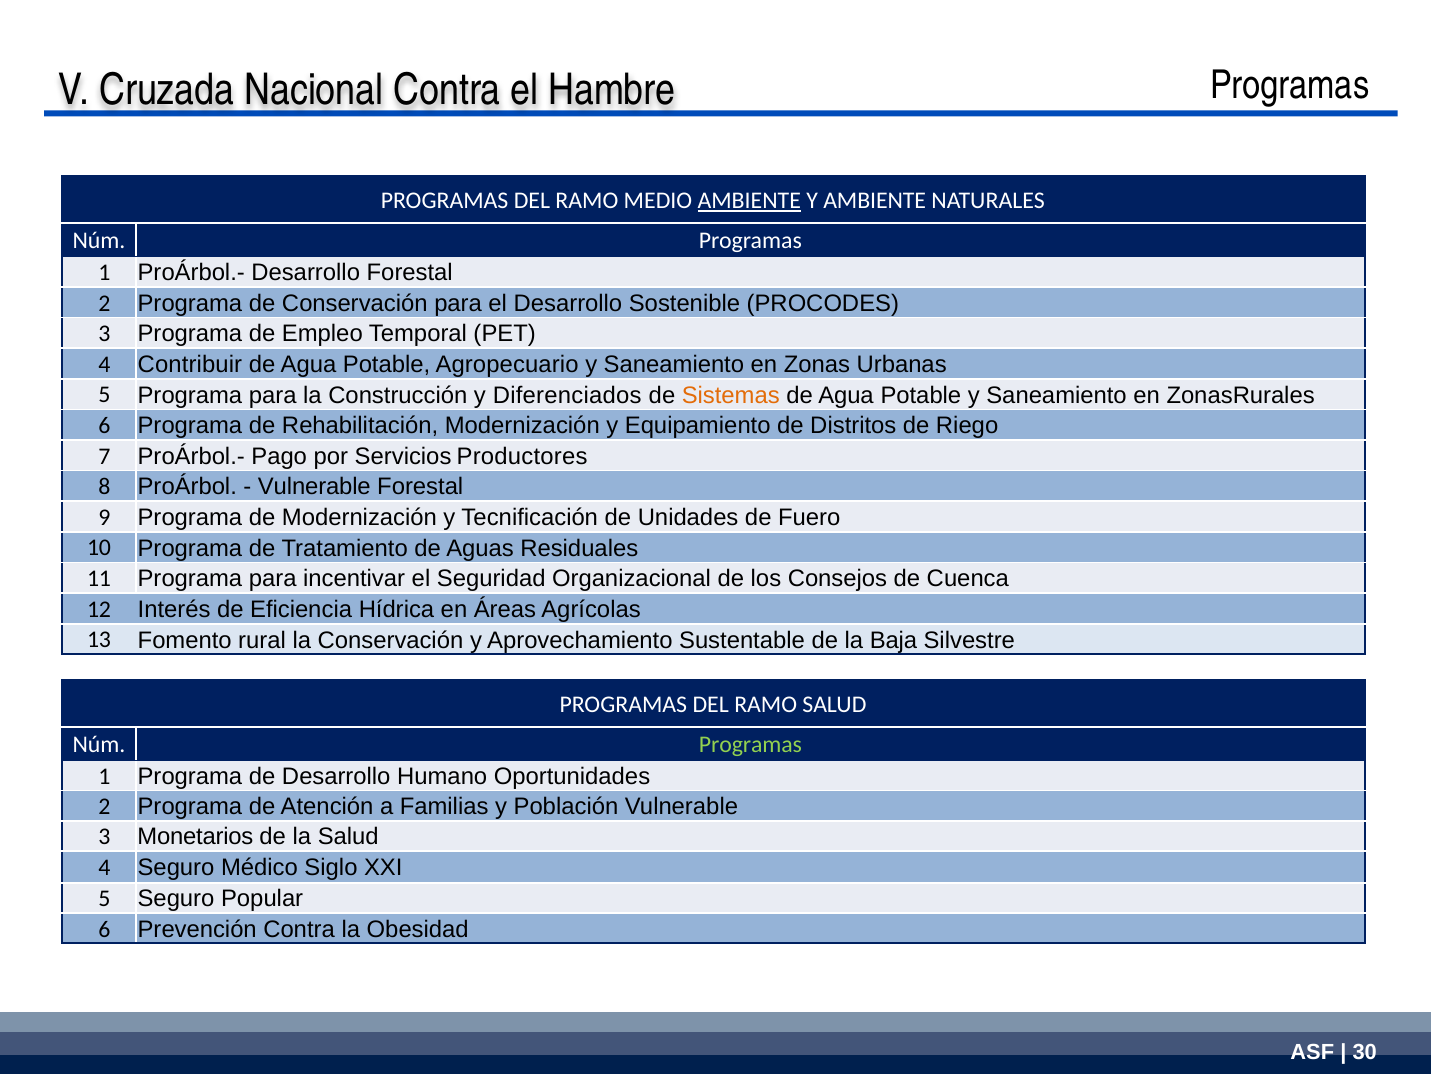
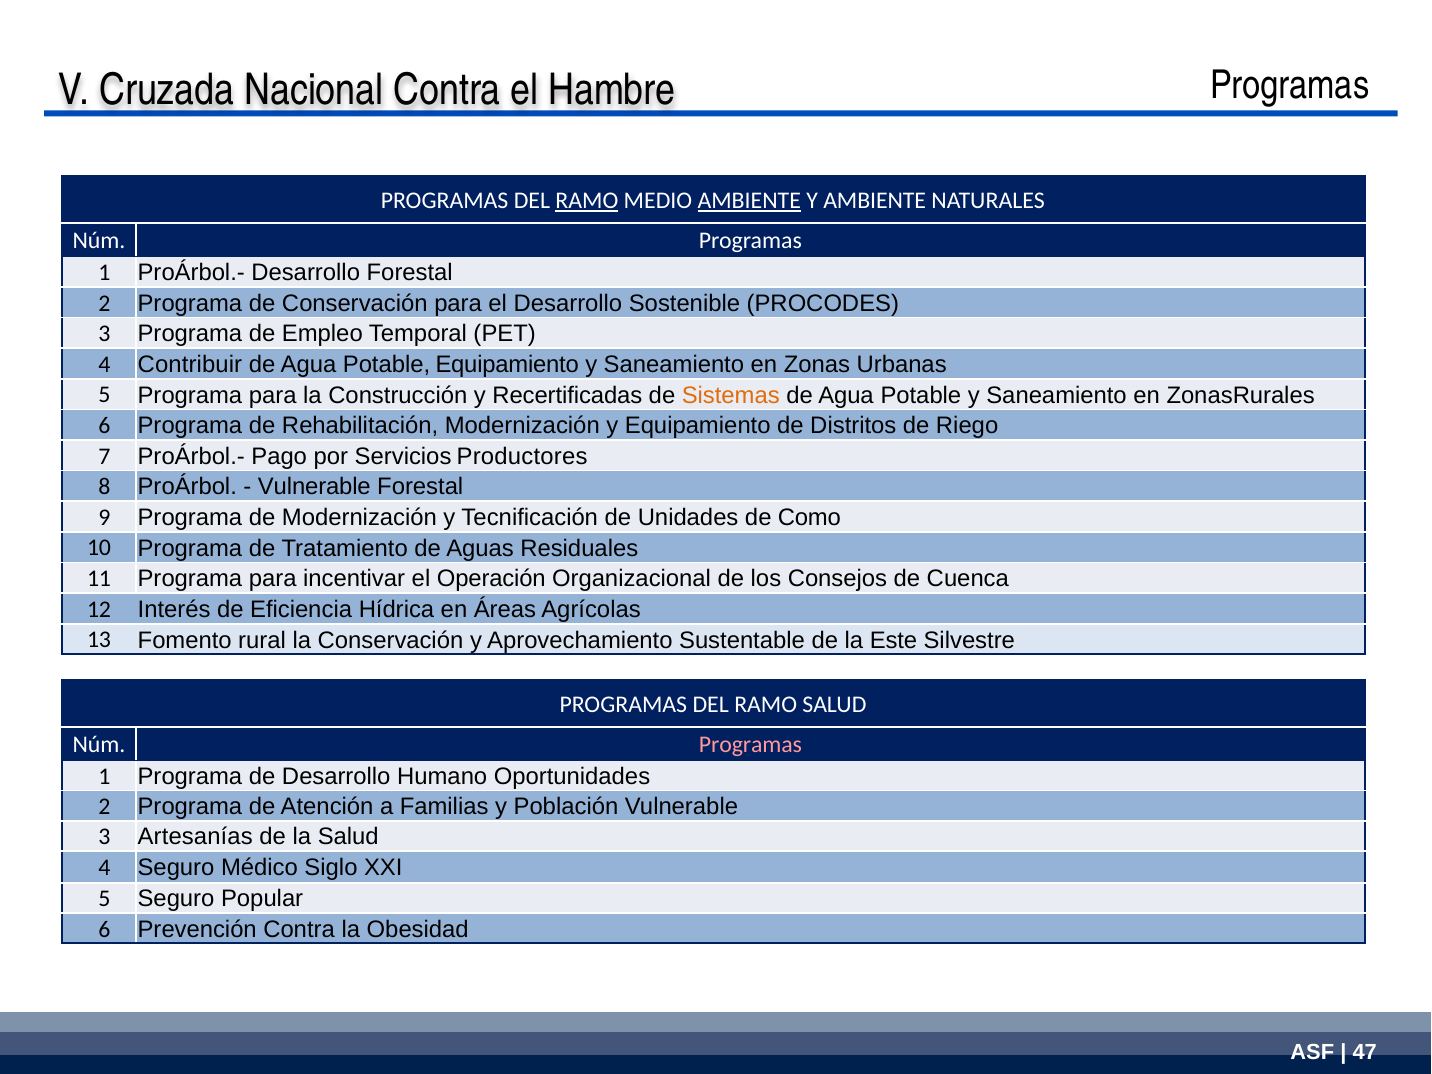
RAMO underline: none -> present (587, 201)
Potable Agropecuario: Agropecuario -> Equipamiento (507, 365)
Diferenciados: Diferenciados -> Recertificadas (567, 395)
Fuero: Fuero -> Como (809, 518)
Seguridad: Seguridad -> Operación (491, 579)
Baja: Baja -> Este (894, 640)
Programas colour: light green -> pink (751, 745)
Monetarios: Monetarios -> Artesanías (195, 837)
30: 30 -> 47 (1365, 1052)
